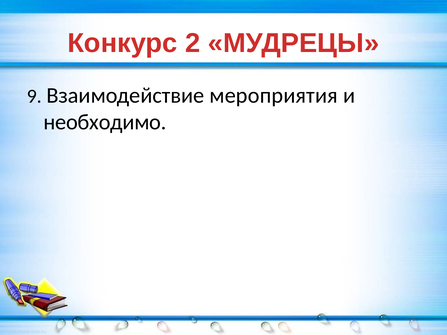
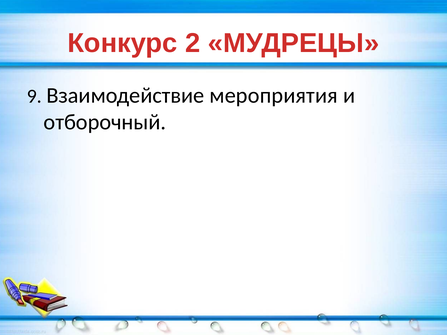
необходимо: необходимо -> отборочный (105, 122)
